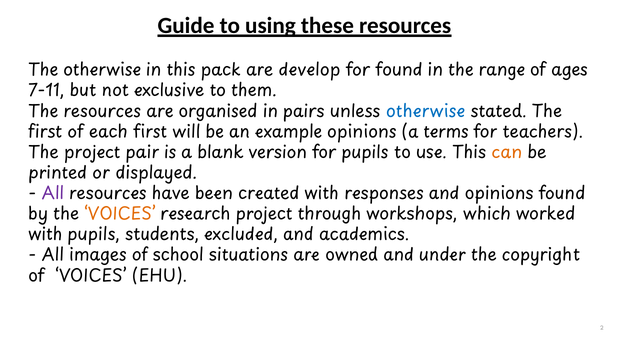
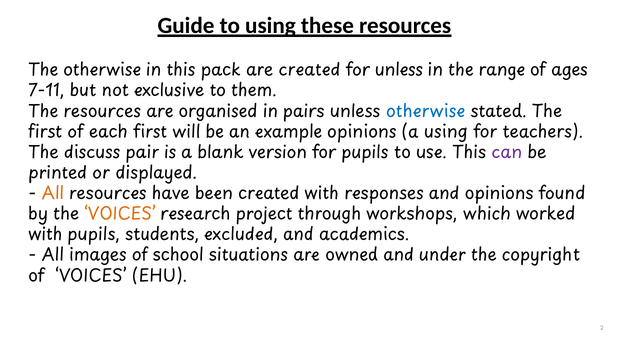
are develop: develop -> created (309, 70)
for found: found -> unless (399, 70)
a terms: terms -> using (446, 132)
The project: project -> discuss (92, 153)
can colour: orange -> purple (507, 153)
All colour: purple -> orange (53, 194)
